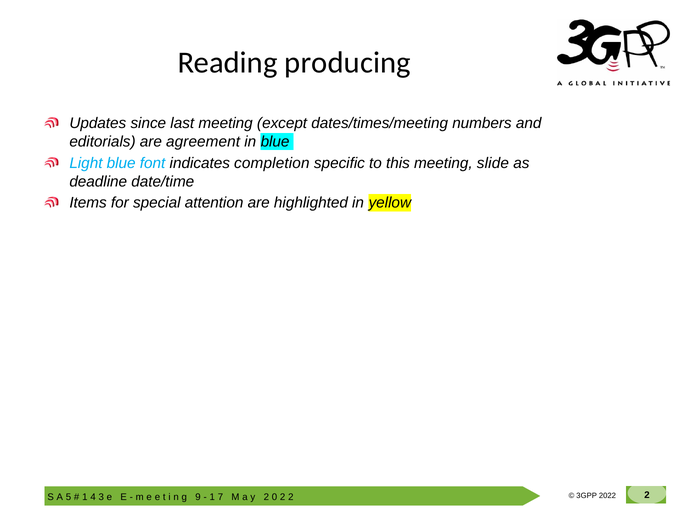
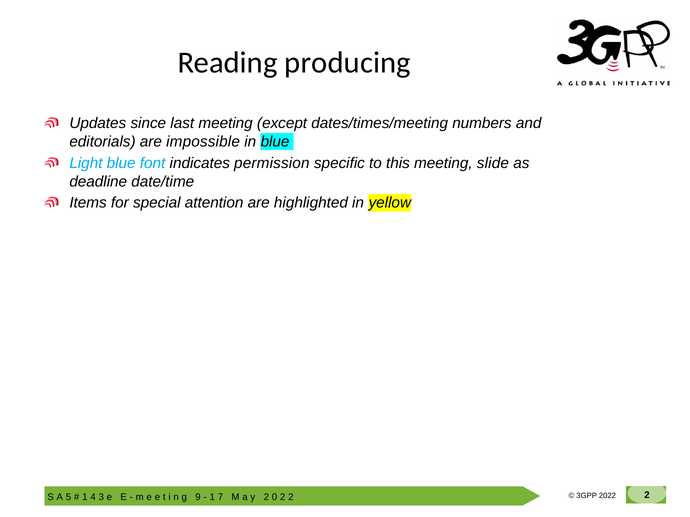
agreement: agreement -> impossible (203, 142)
completion: completion -> permission (272, 163)
